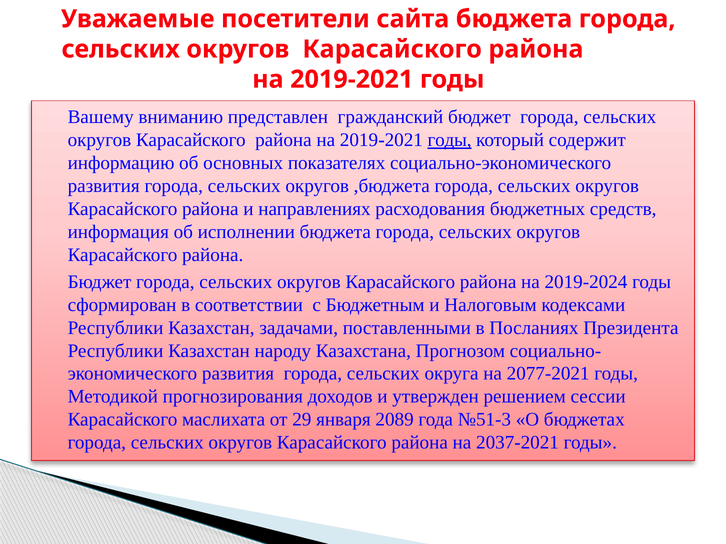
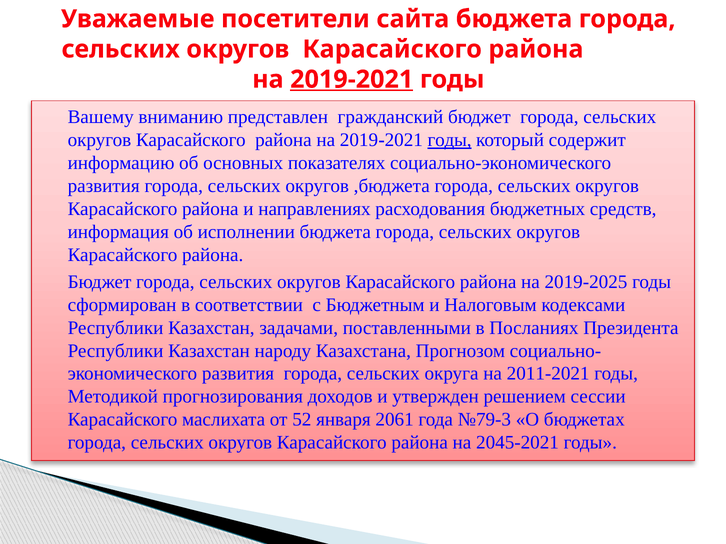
2019-2021 underline: none -> present (352, 79)
2019-2024: 2019-2024 -> 2019-2025 (586, 282)
2077-2021: 2077-2021 -> 2011-2021 (548, 374)
29: 29 -> 52 (302, 420)
2089: 2089 -> 2061 (395, 420)
№51-3: №51-3 -> №79-3 (484, 420)
2037-2021: 2037-2021 -> 2045-2021 (518, 443)
